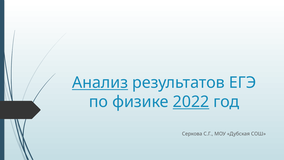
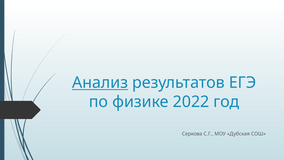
2022 underline: present -> none (191, 102)
